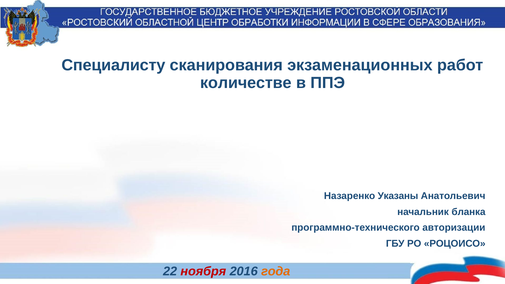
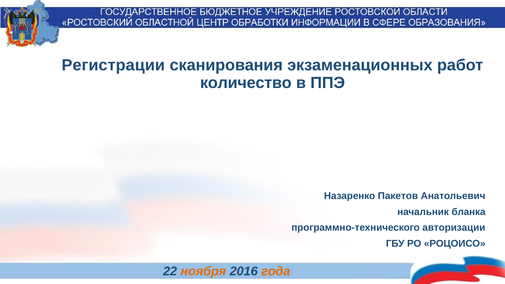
Специалисту: Специалисту -> Регистрации (113, 65)
количестве: количестве -> количество (246, 83)
Указаны: Указаны -> Пакетов (398, 196)
ноября colour: red -> orange (203, 271)
